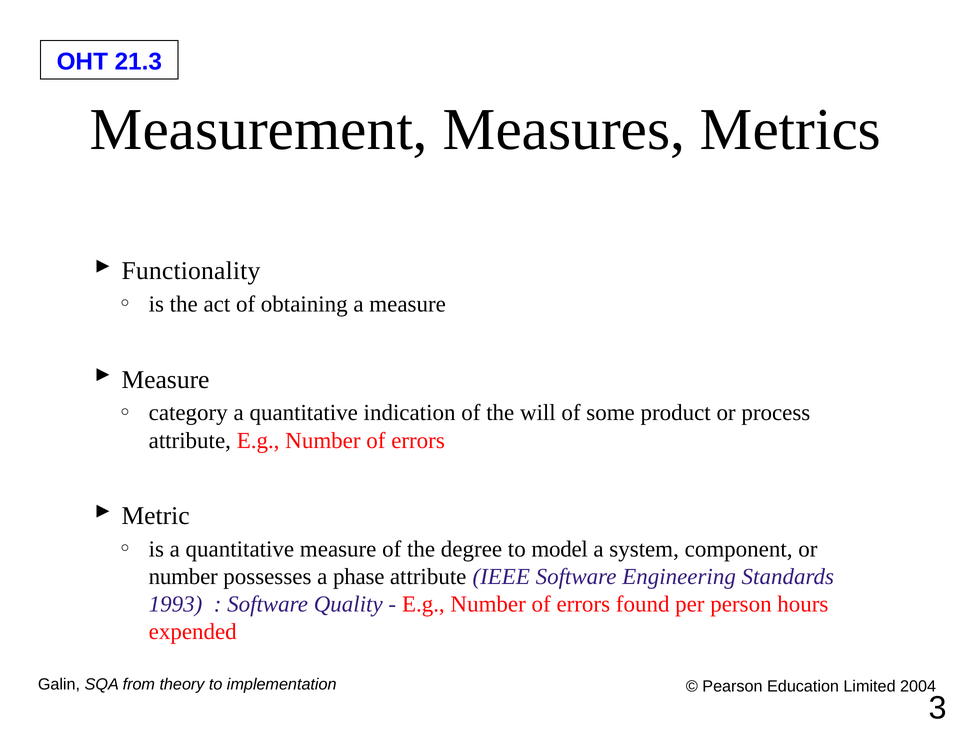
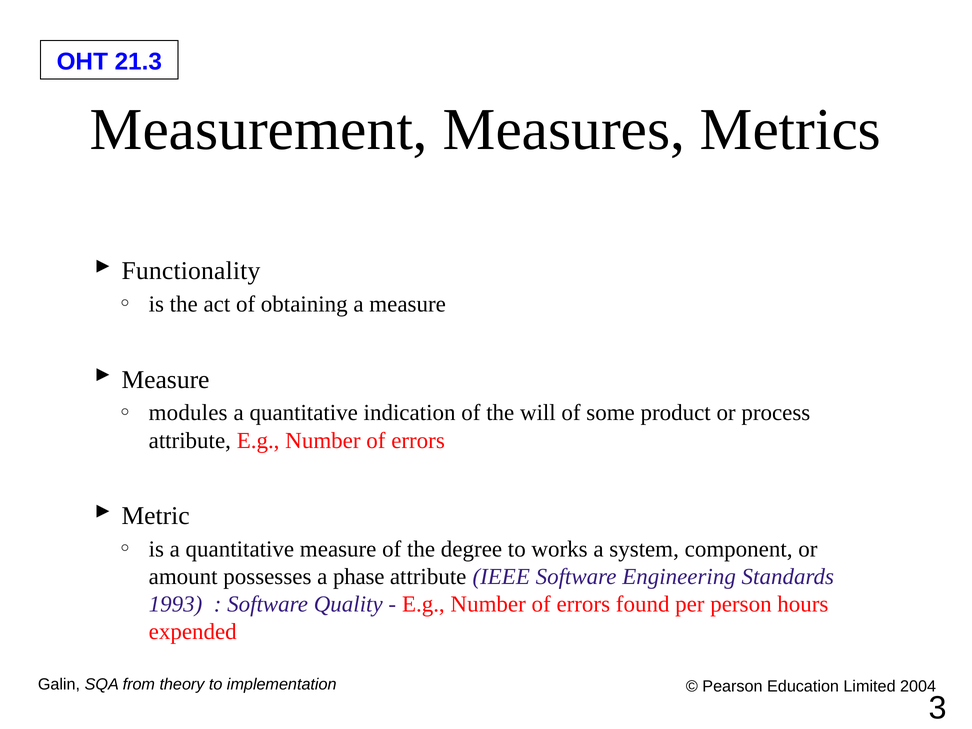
category: category -> modules (188, 413)
model: model -> works (560, 549)
number: number -> amount (183, 577)
